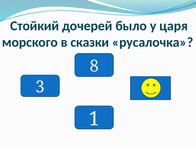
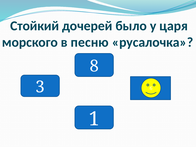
сказки: сказки -> песню (90, 42)
